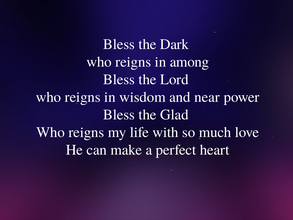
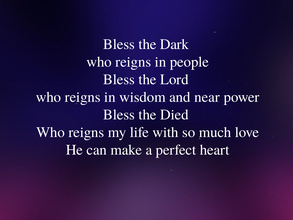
among: among -> people (189, 62)
Glad: Glad -> Died (174, 115)
